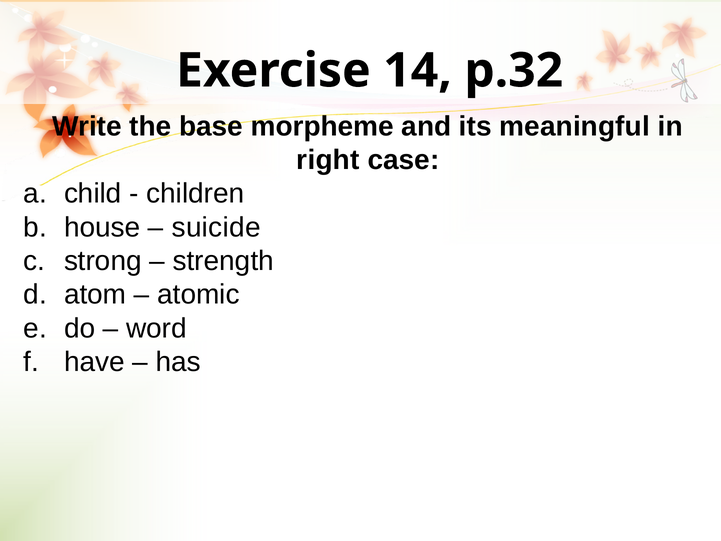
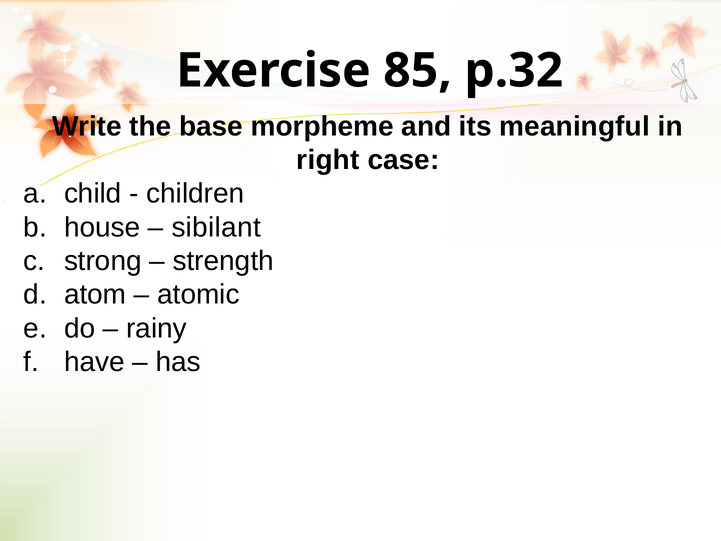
14: 14 -> 85 (418, 71)
suicide: suicide -> sibilant (216, 227)
word: word -> rainy (157, 328)
